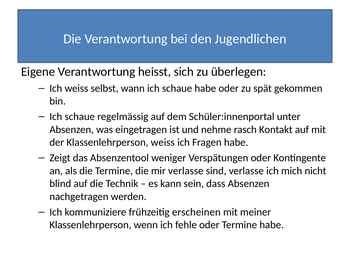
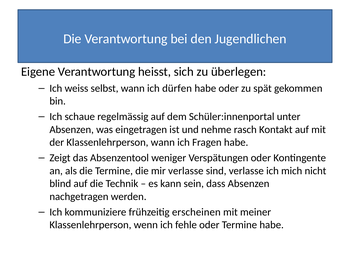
wann ich schaue: schaue -> dürfen (177, 88)
Klassenlehrperson weiss: weiss -> wann (163, 142)
